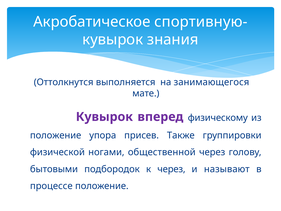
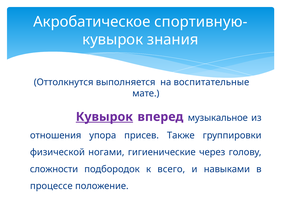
занимающегося: занимающегося -> воспитательные (211, 82)
Кувырок underline: none -> present (104, 117)
физическому: физическому -> музыкальное (218, 118)
положение: положение -> отношения (56, 135)
общественной: общественной -> гигиенические (162, 152)
бытовыми: бытовыми -> сложности (54, 169)
к через: через -> всего (171, 169)
называют: называют -> навыками (227, 169)
